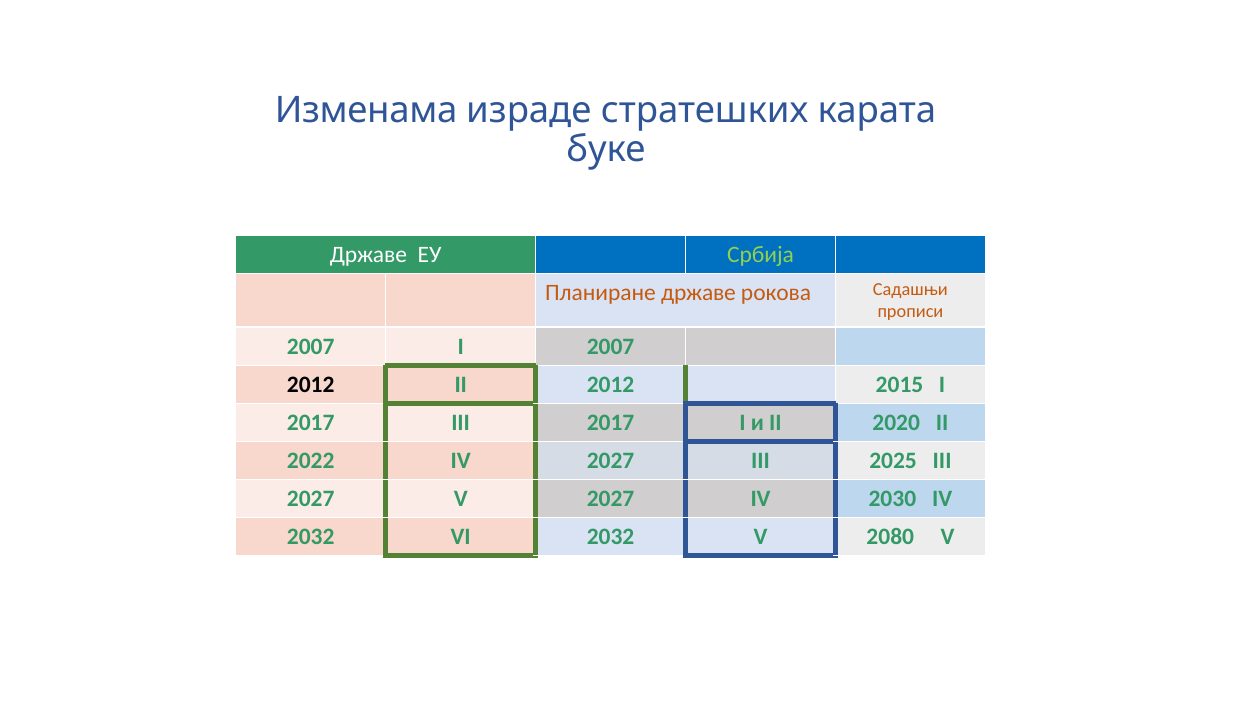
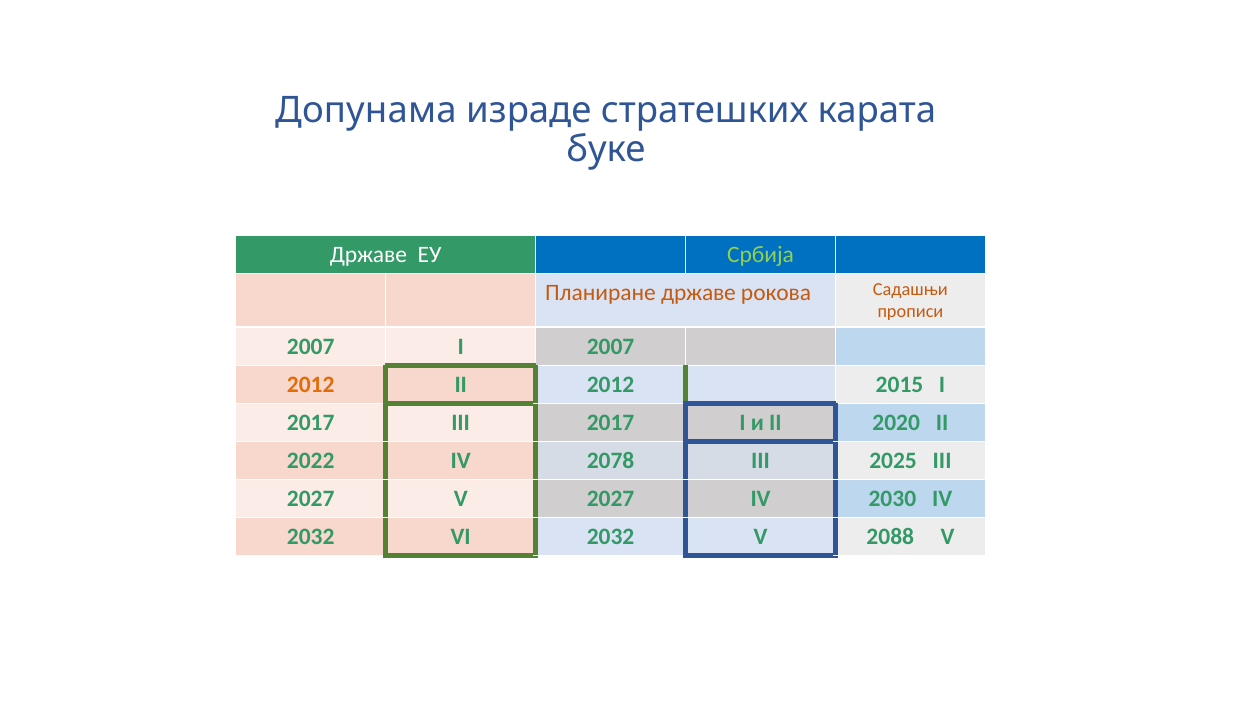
Изменама: Изменама -> Допунама (366, 110)
2012 colour: black -> orange (311, 385)
IV 2027: 2027 -> 2078 (611, 461)
2080: 2080 -> 2088 (890, 537)
